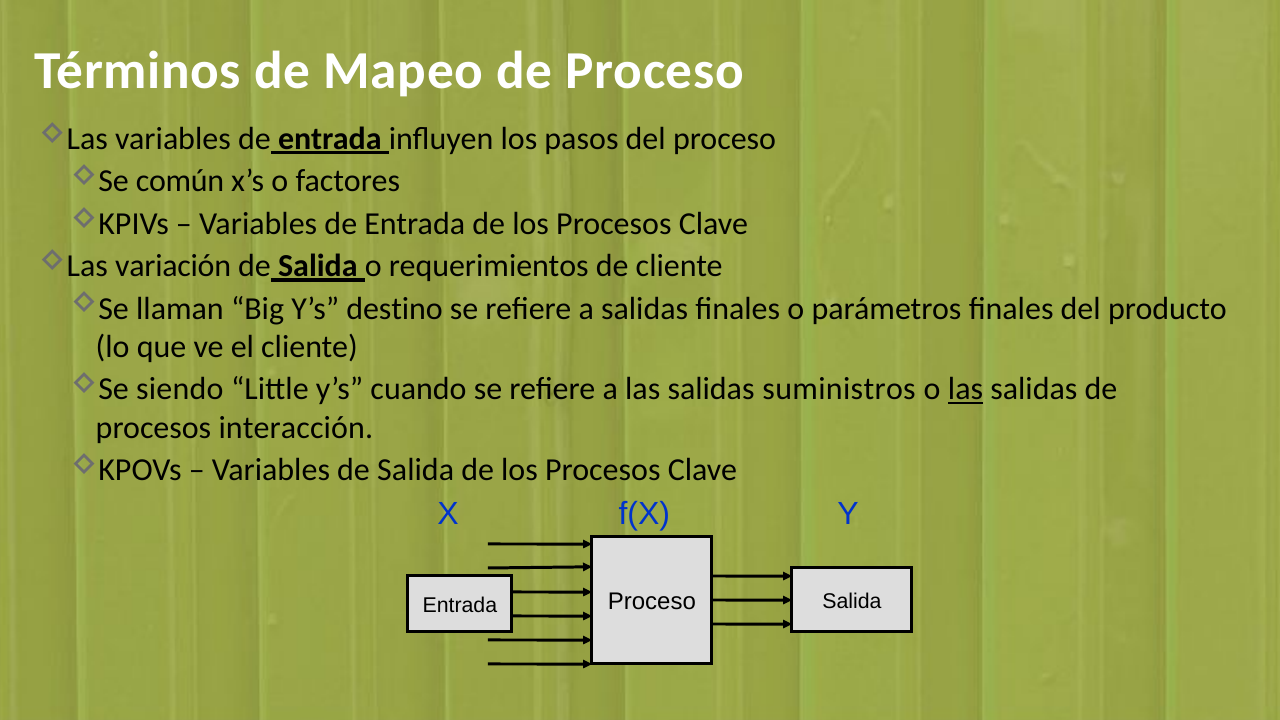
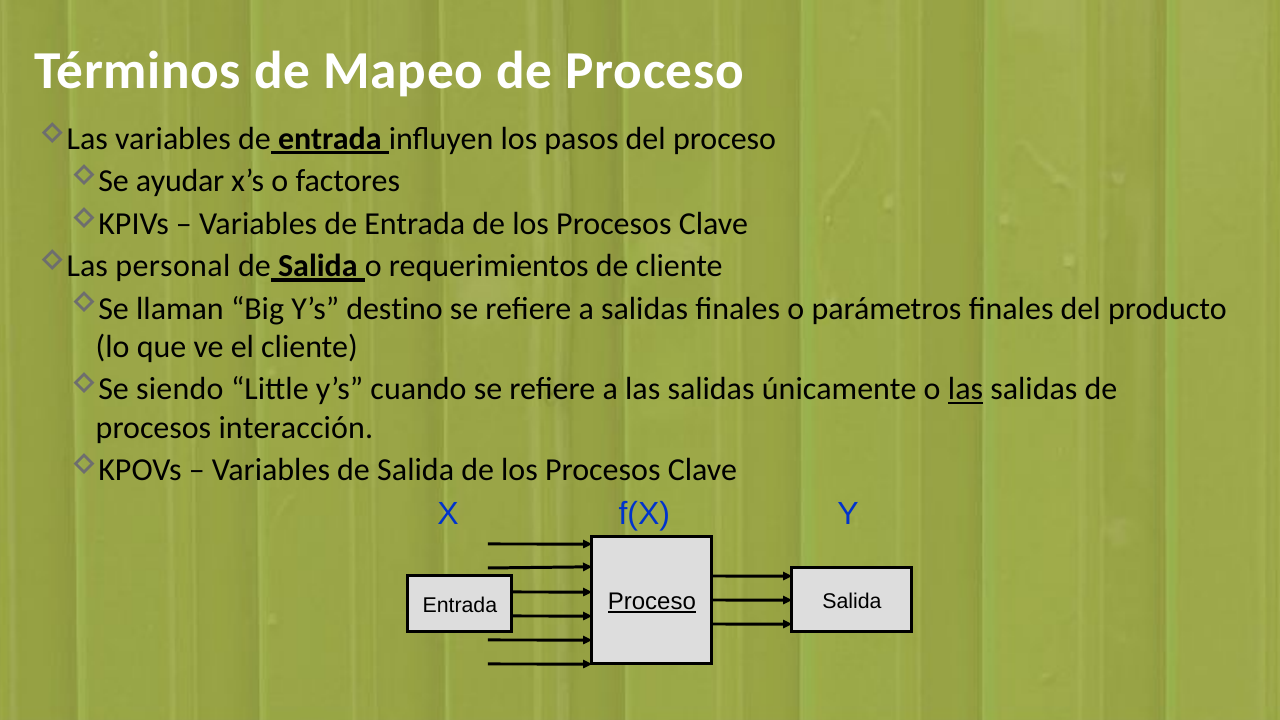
común: común -> ayudar (180, 181)
variación: variación -> personal (173, 266)
suministros: suministros -> únicamente (839, 389)
Proceso underline: none -> present (652, 602)
